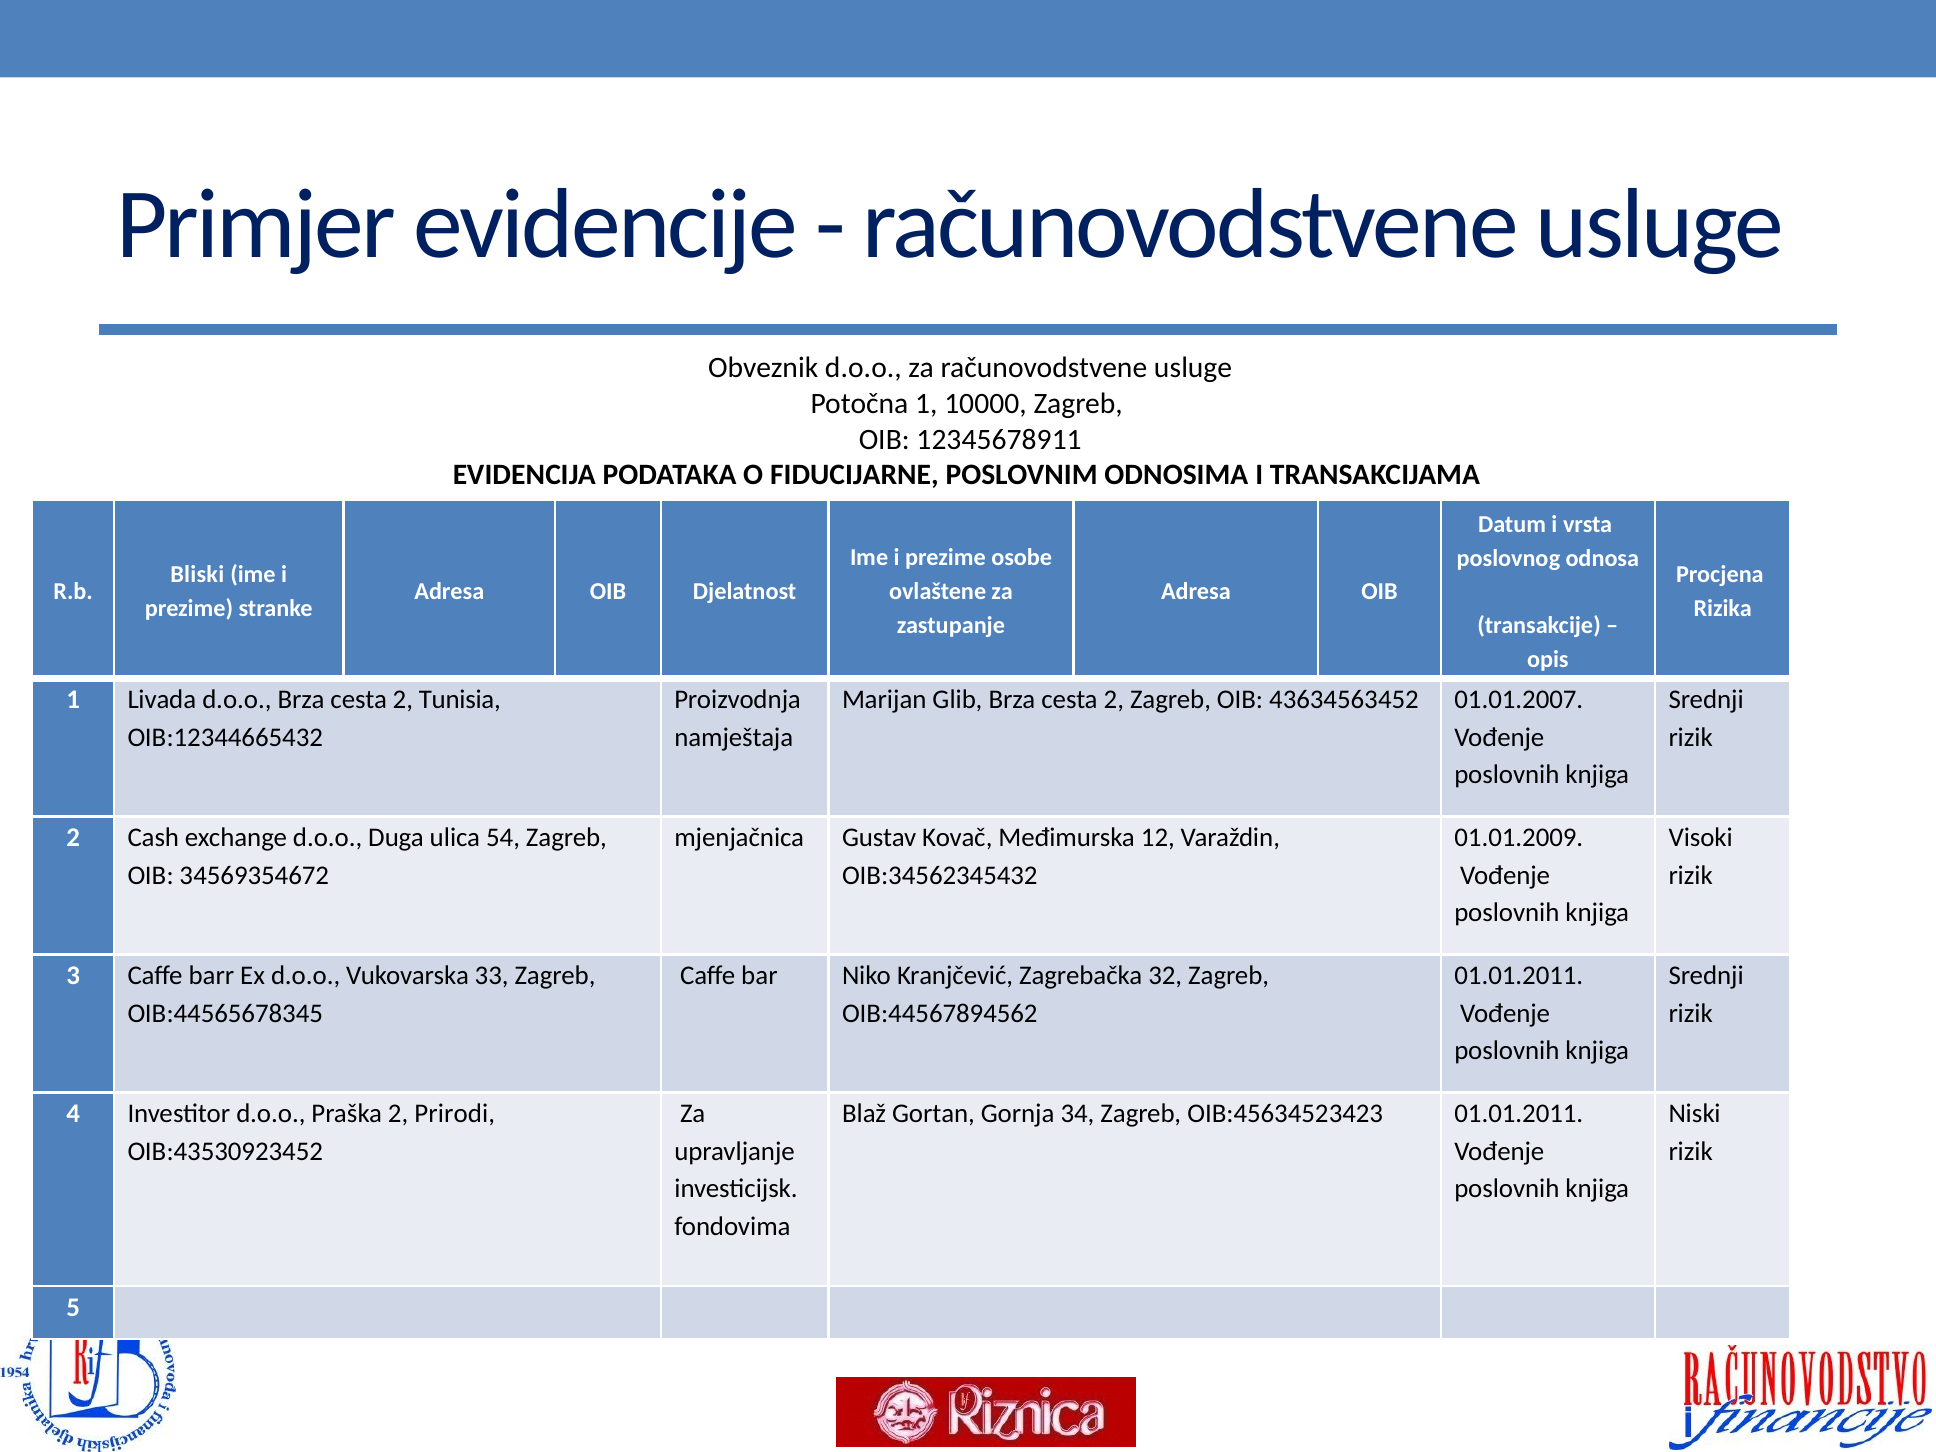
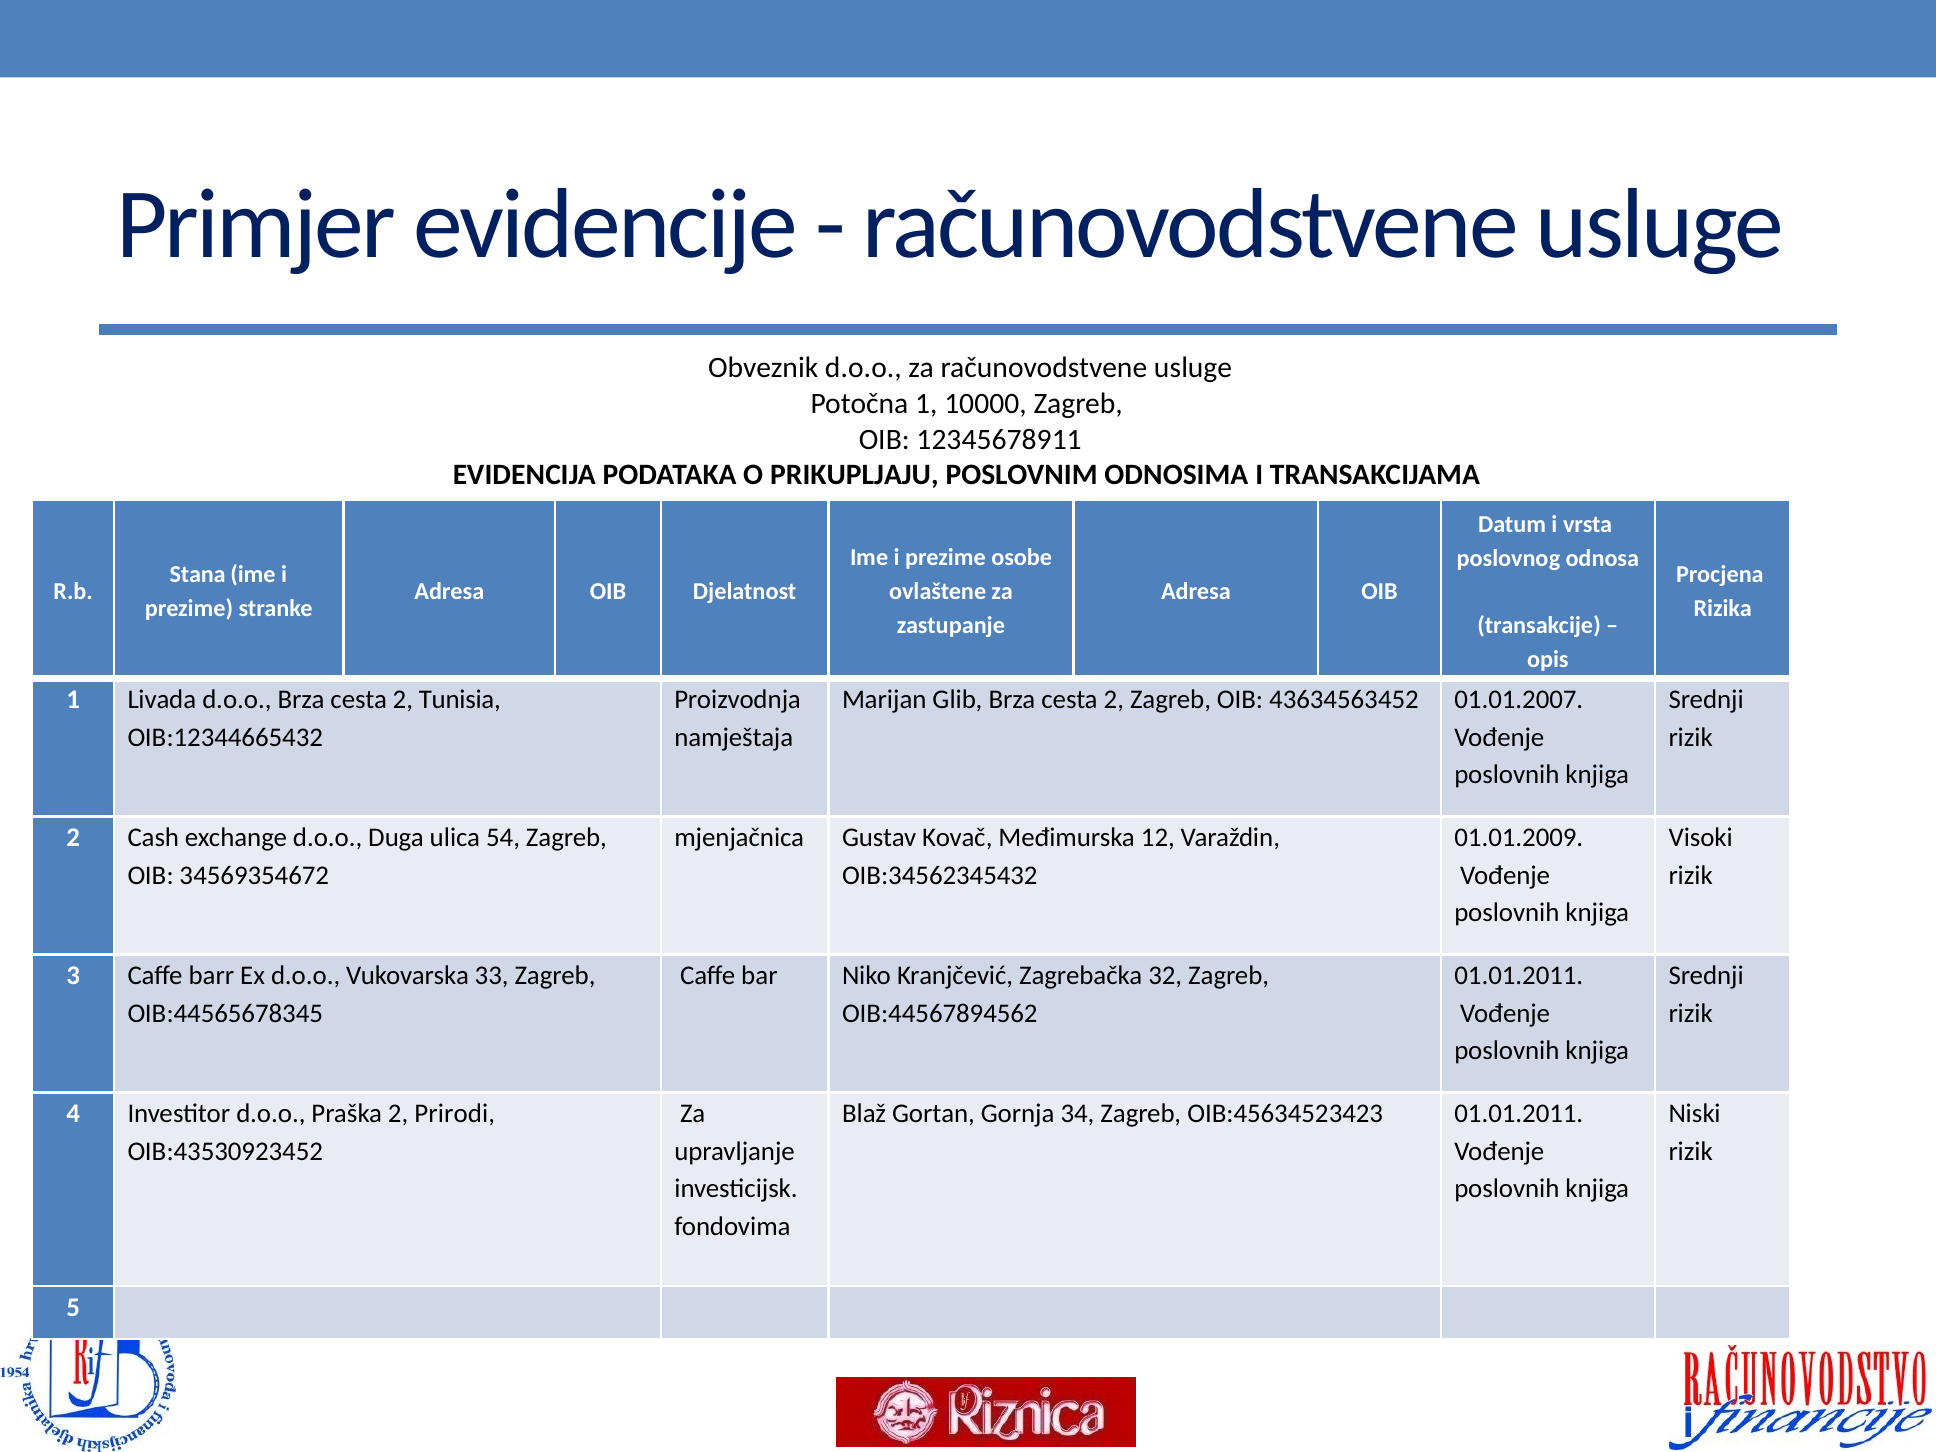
FIDUCIJARNE: FIDUCIJARNE -> PRIKUPLJAJU (854, 475)
Bliski: Bliski -> Stana (198, 575)
